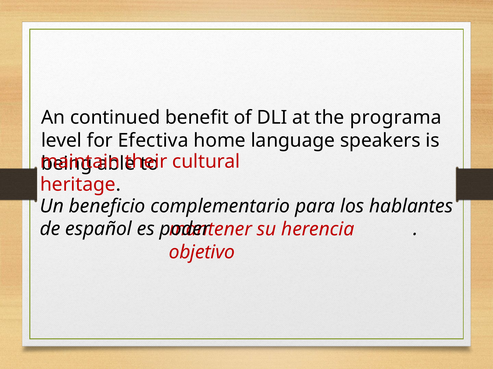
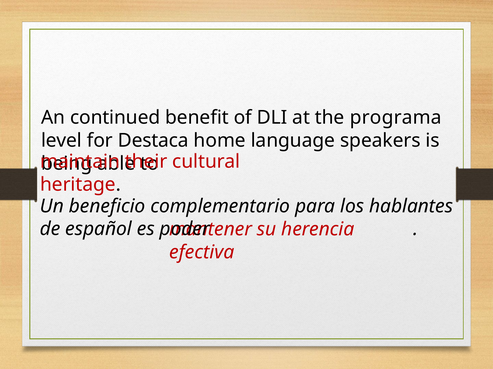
Efectiva: Efectiva -> Destaca (153, 141)
objetivo: objetivo -> efectiva (202, 253)
